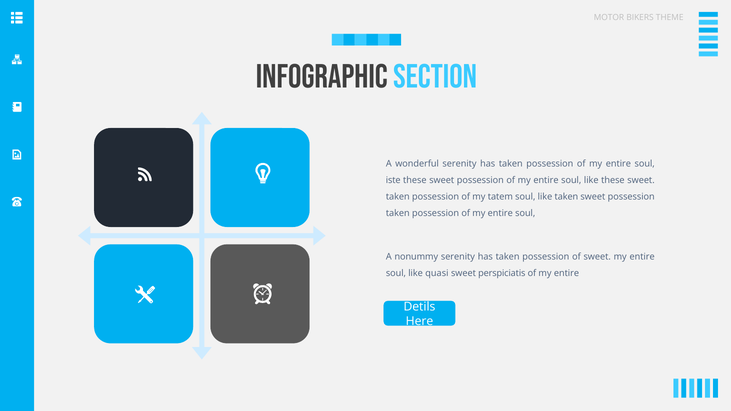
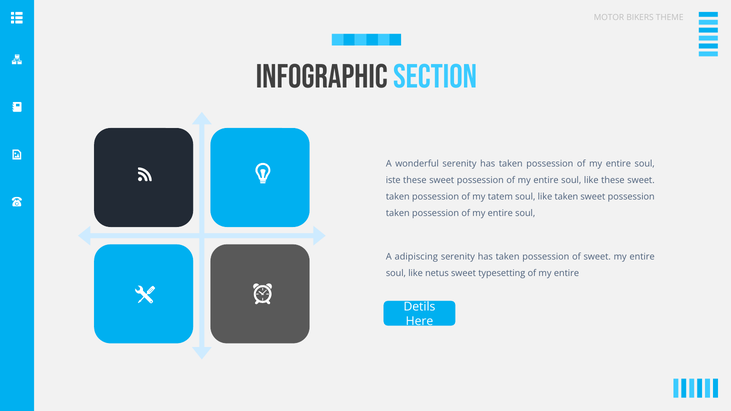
nonummy: nonummy -> adipiscing (416, 257)
quasi: quasi -> netus (437, 273)
perspiciatis: perspiciatis -> typesetting (502, 273)
